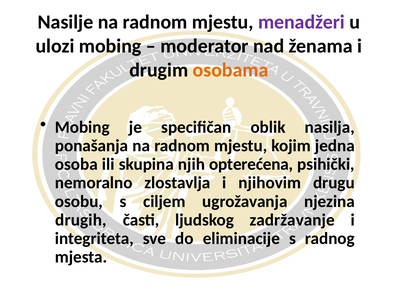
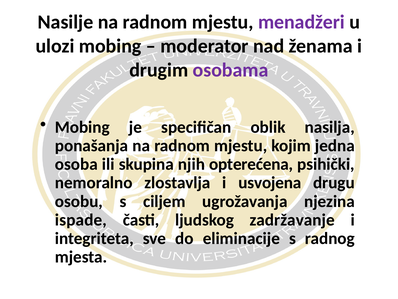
osobama colour: orange -> purple (231, 70)
njihovim: njihovim -> usvojena (270, 182)
drugih: drugih -> ispade (81, 220)
